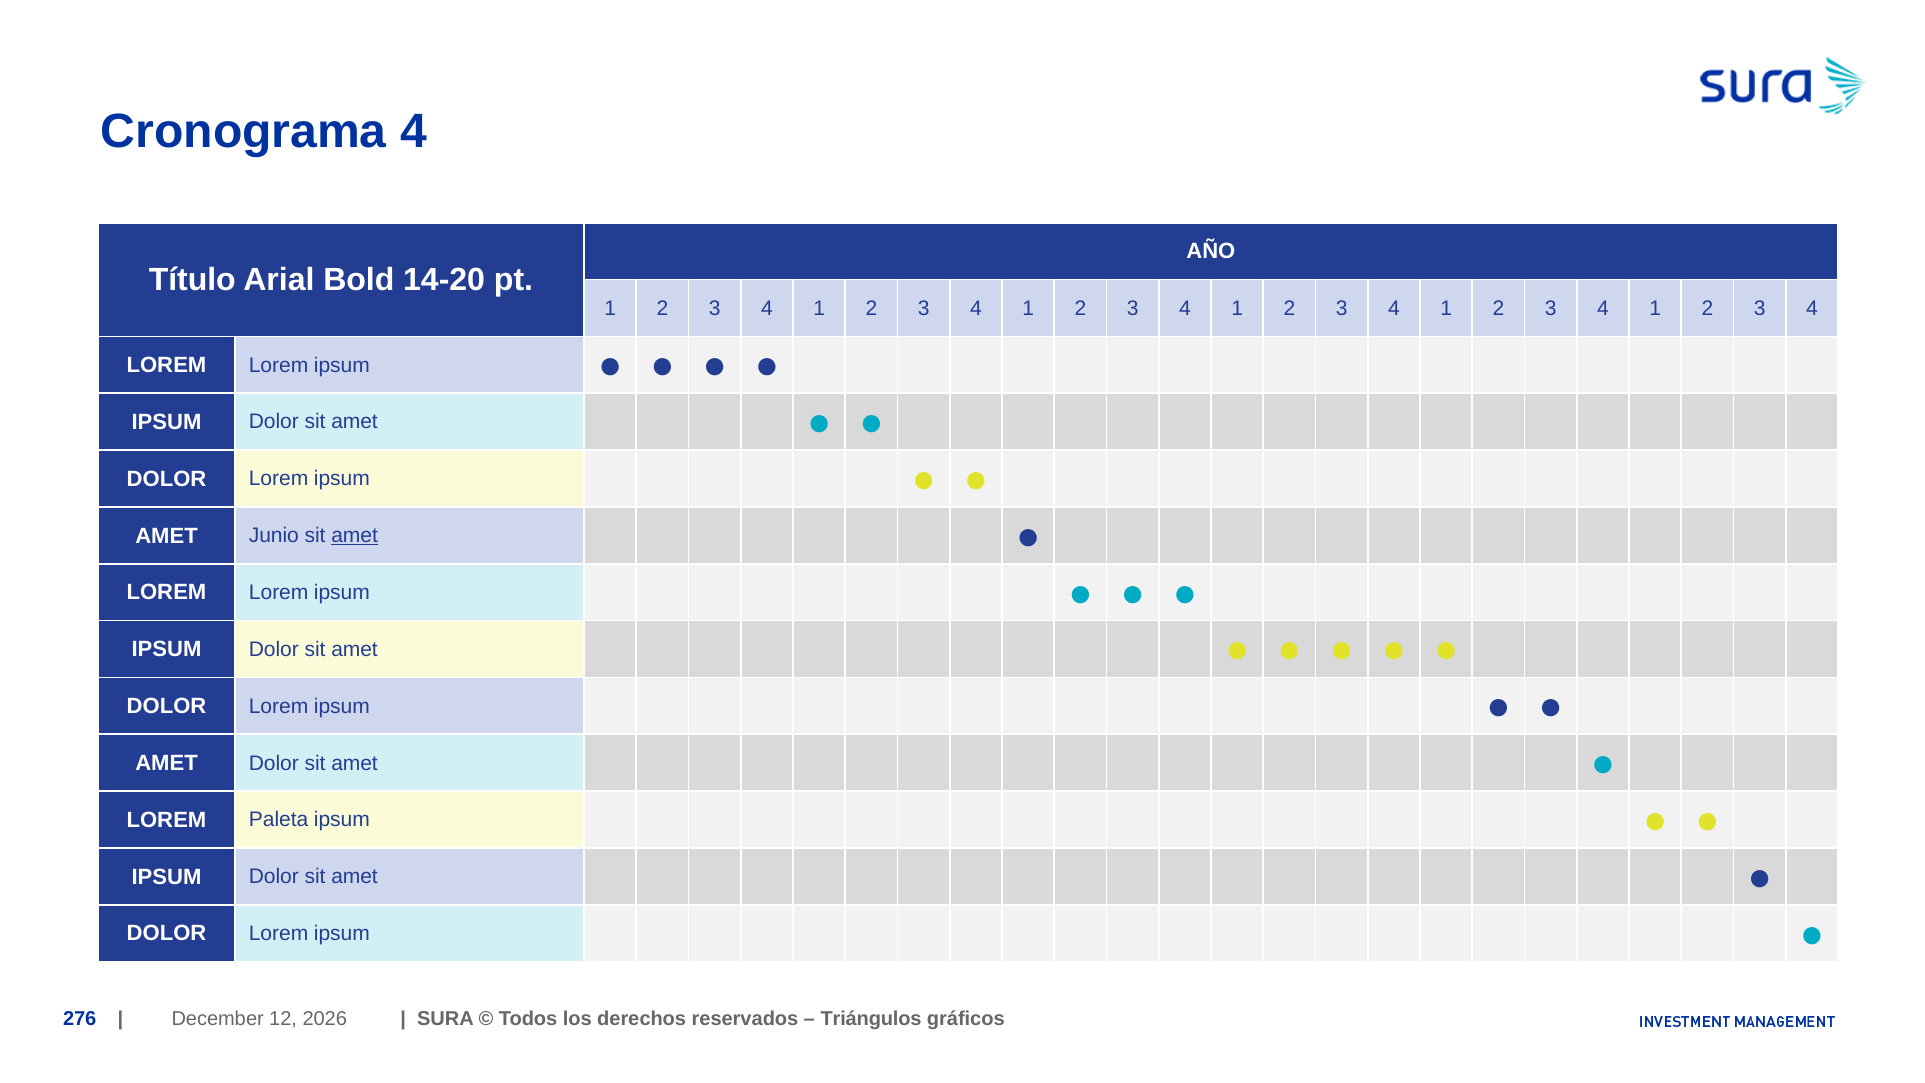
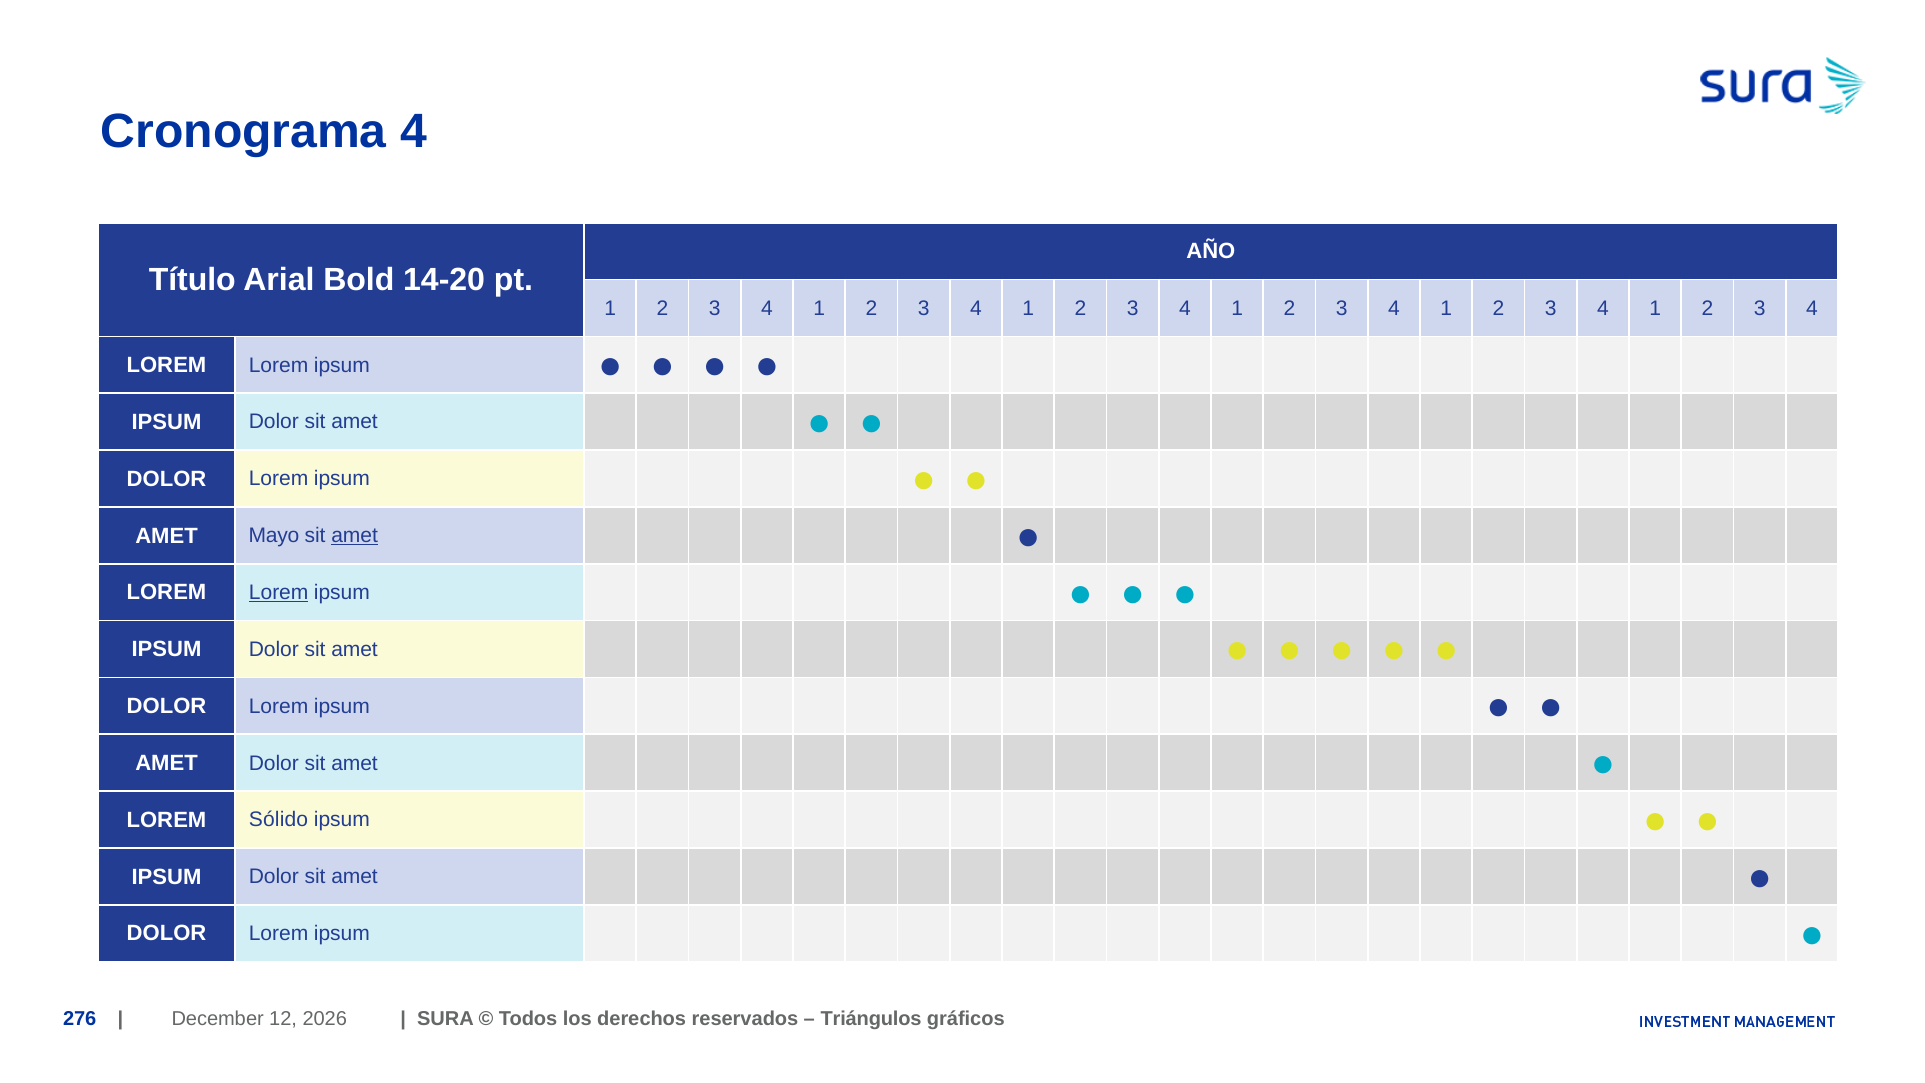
Junio: Junio -> Mayo (274, 536)
Lorem underline: none -> present (279, 593)
Paleta: Paleta -> Sólido (279, 820)
